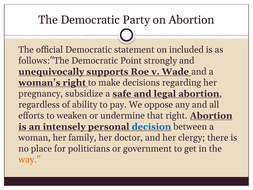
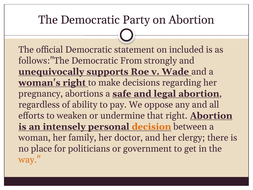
Point: Point -> From (131, 61)
subsidize: subsidize -> abortions (84, 94)
decision colour: blue -> orange (151, 127)
